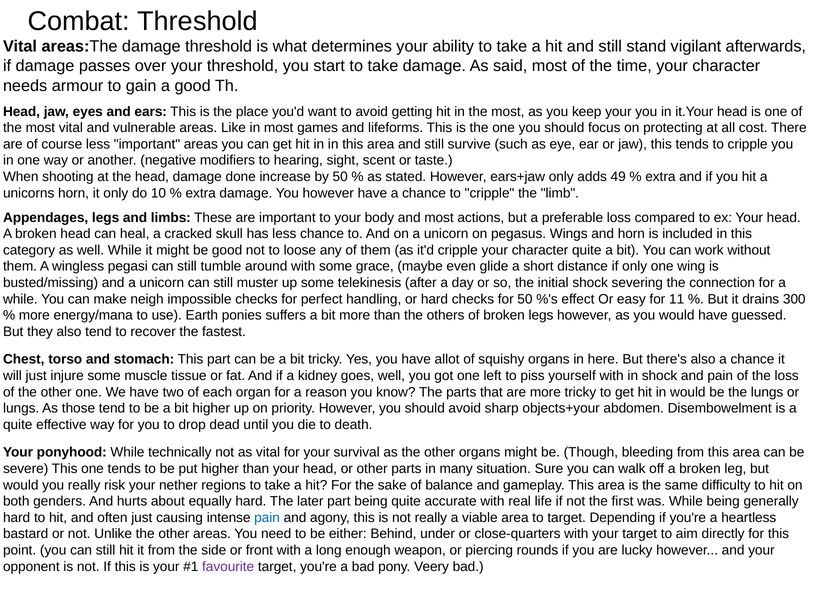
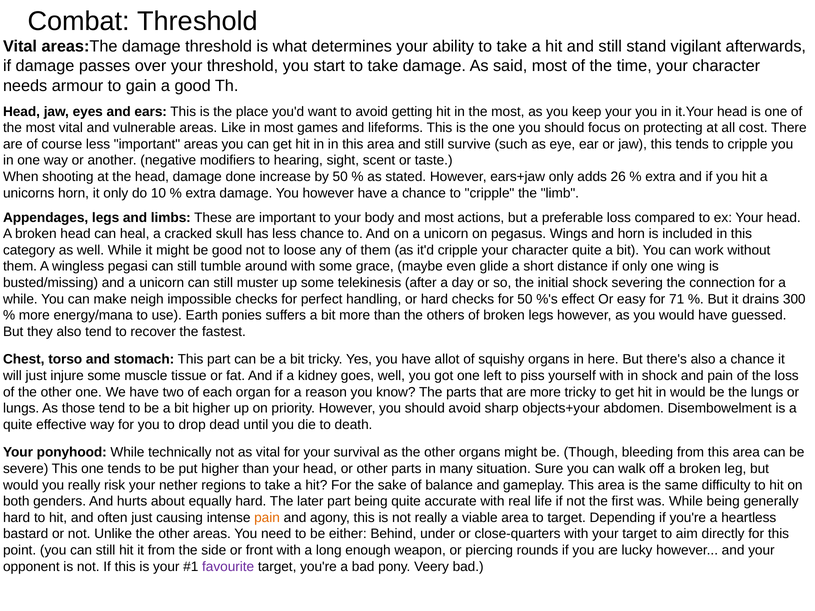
49: 49 -> 26 (618, 177)
11: 11 -> 71 (677, 299)
pain colour: blue -> orange (267, 518)
